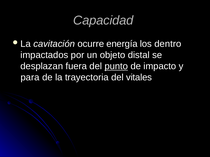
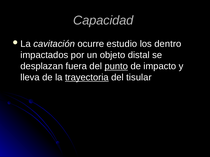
energía: energía -> estudio (122, 44)
para: para -> lleva (30, 78)
trayectoria underline: none -> present (87, 78)
vitales: vitales -> tisular (139, 78)
